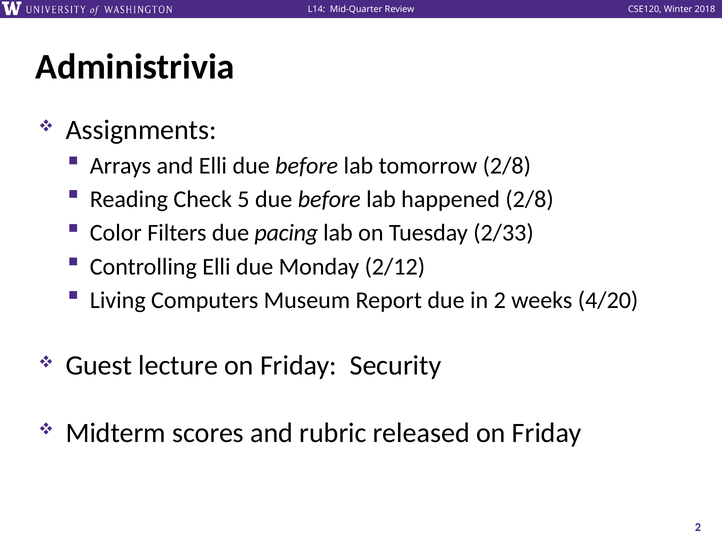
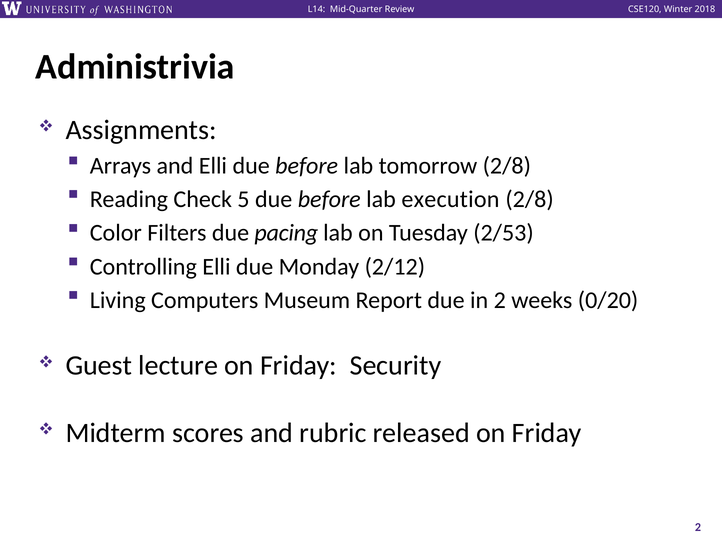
happened: happened -> execution (450, 200)
2/33: 2/33 -> 2/53 (503, 233)
4/20: 4/20 -> 0/20 (608, 301)
